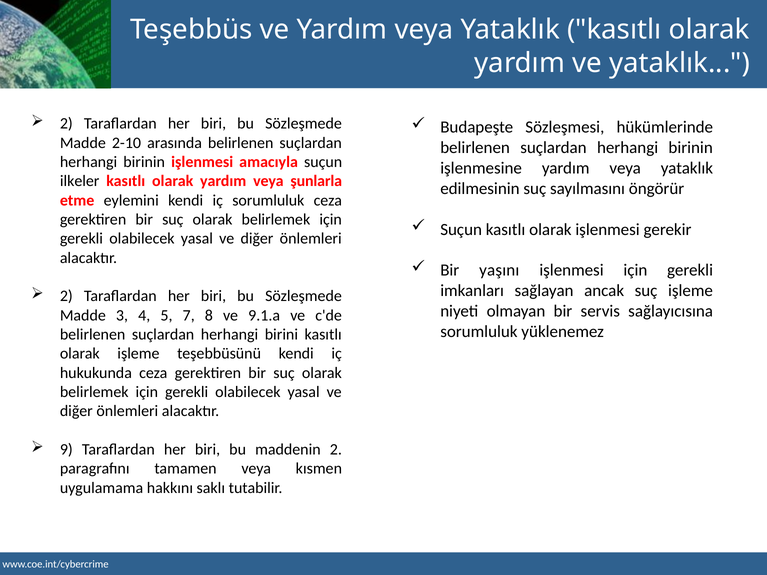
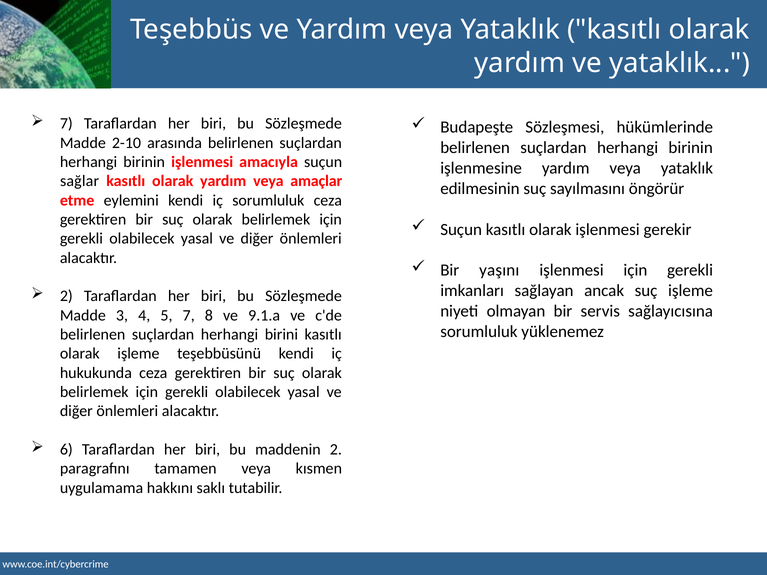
2: 2 -> 7 (66, 124)
ilkeler: ilkeler -> sağlar (80, 181)
şunlarla: şunlarla -> amaçlar (316, 181)
9: 9 -> 6 (66, 450)
